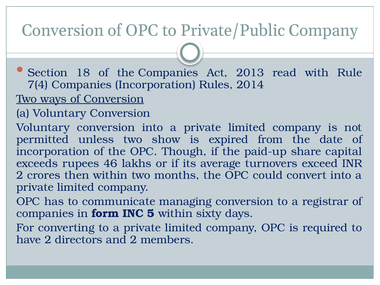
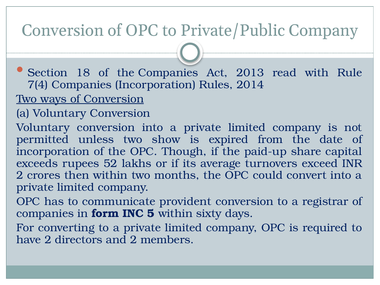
46: 46 -> 52 (110, 163)
managing: managing -> provident (185, 202)
